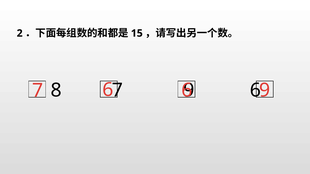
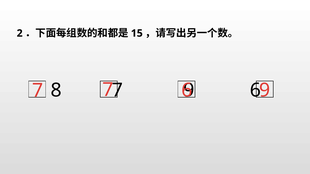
7 6: 6 -> 7 (108, 90)
